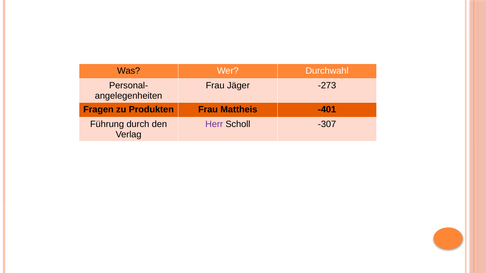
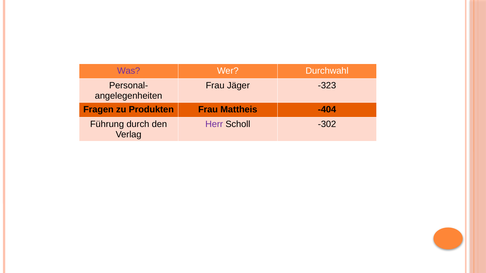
Was colour: black -> purple (129, 71)
-273: -273 -> -323 (327, 86)
-401: -401 -> -404 (327, 110)
-307: -307 -> -302 (327, 124)
